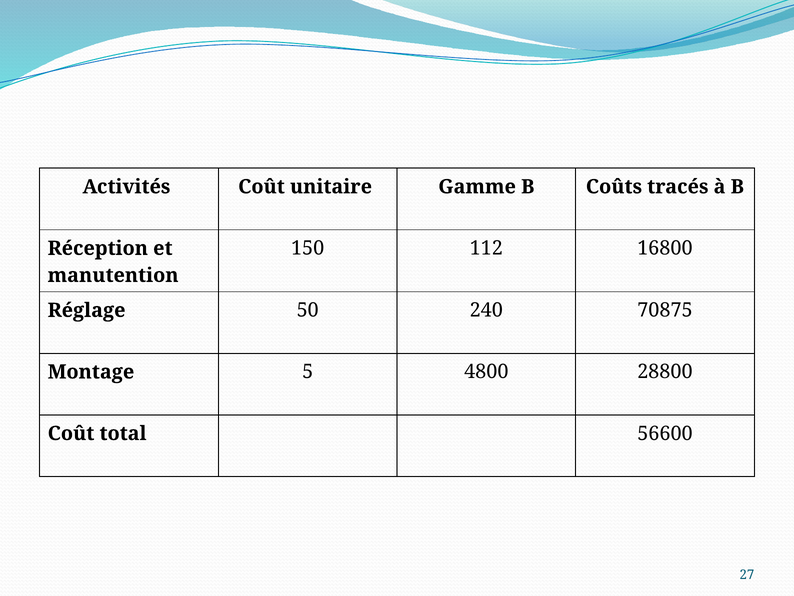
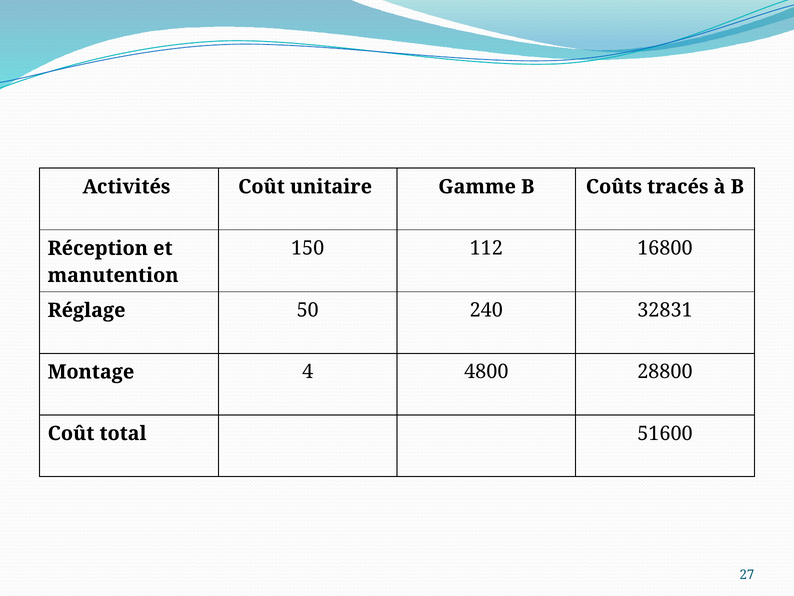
70875: 70875 -> 32831 (665, 310)
5: 5 -> 4 (308, 372)
56600: 56600 -> 51600 (665, 433)
